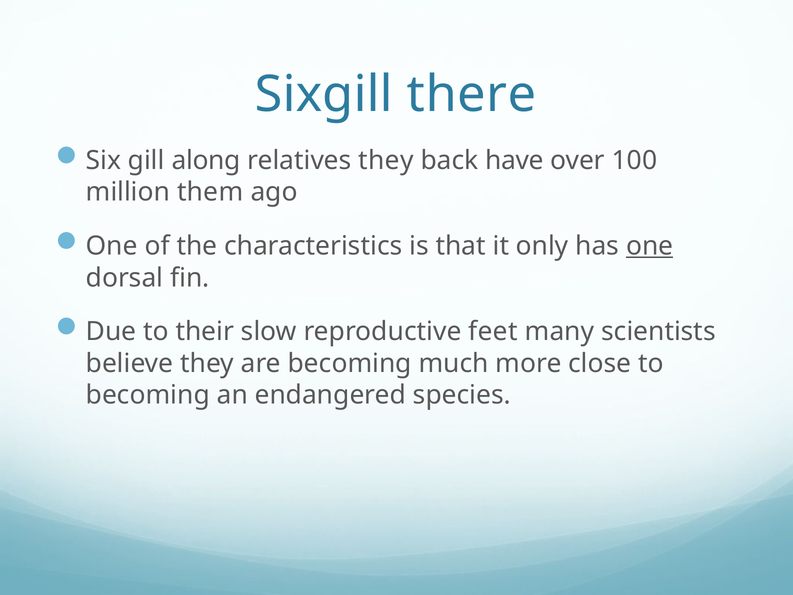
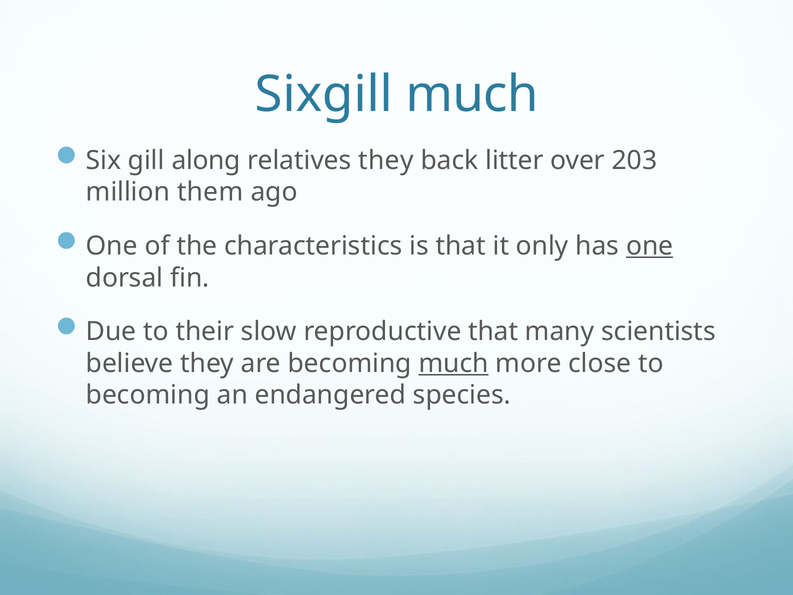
Sixgill there: there -> much (472, 94)
have: have -> litter (514, 160)
100: 100 -> 203 (635, 160)
reproductive feet: feet -> that (493, 331)
much underline: none -> present (454, 363)
